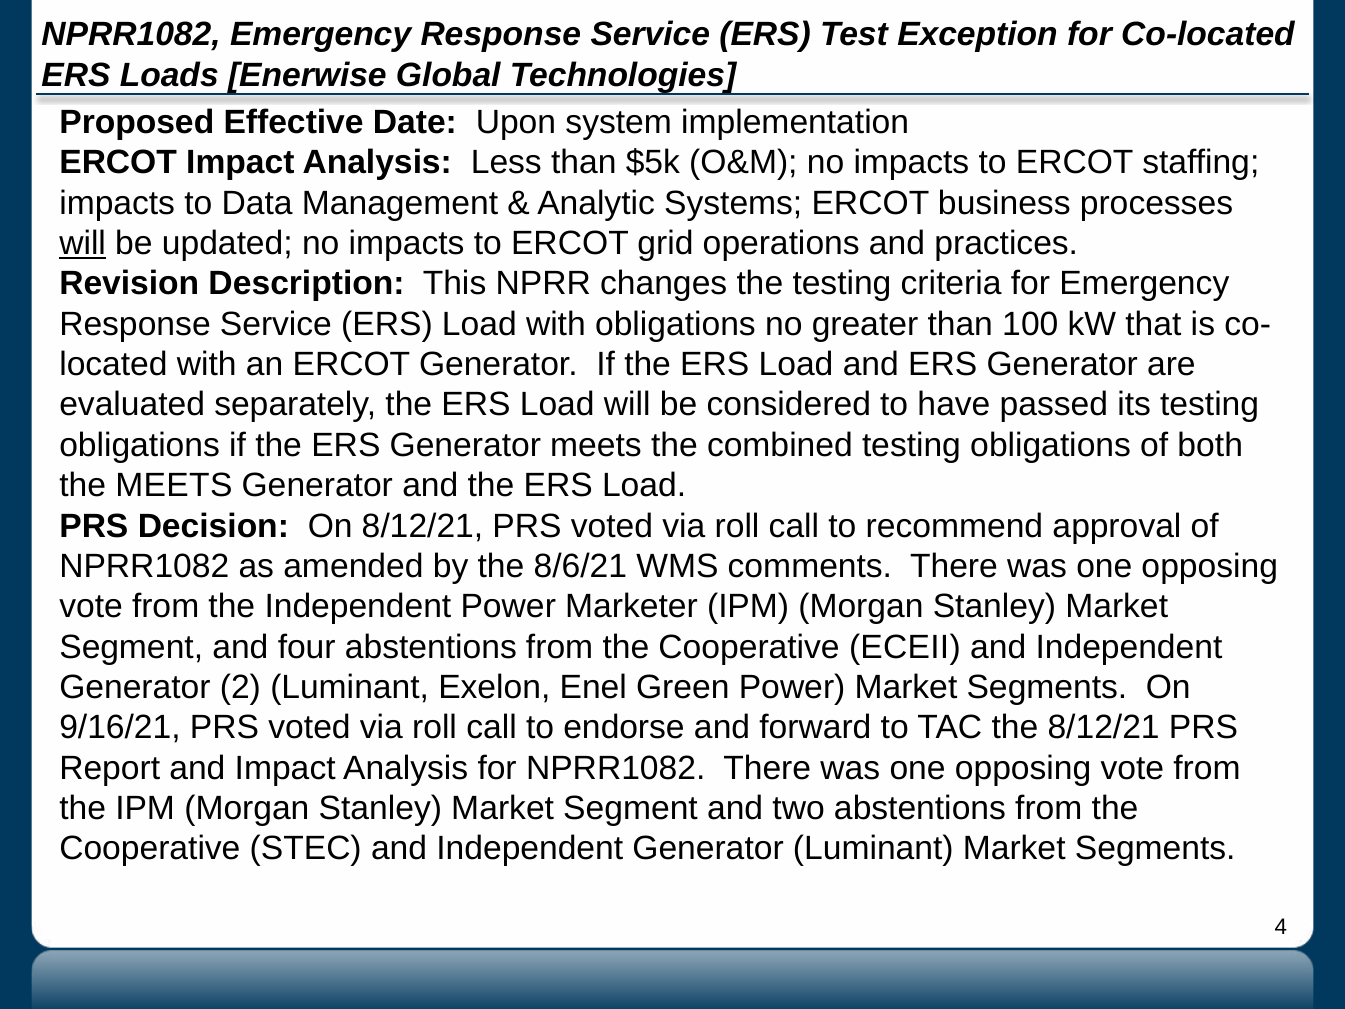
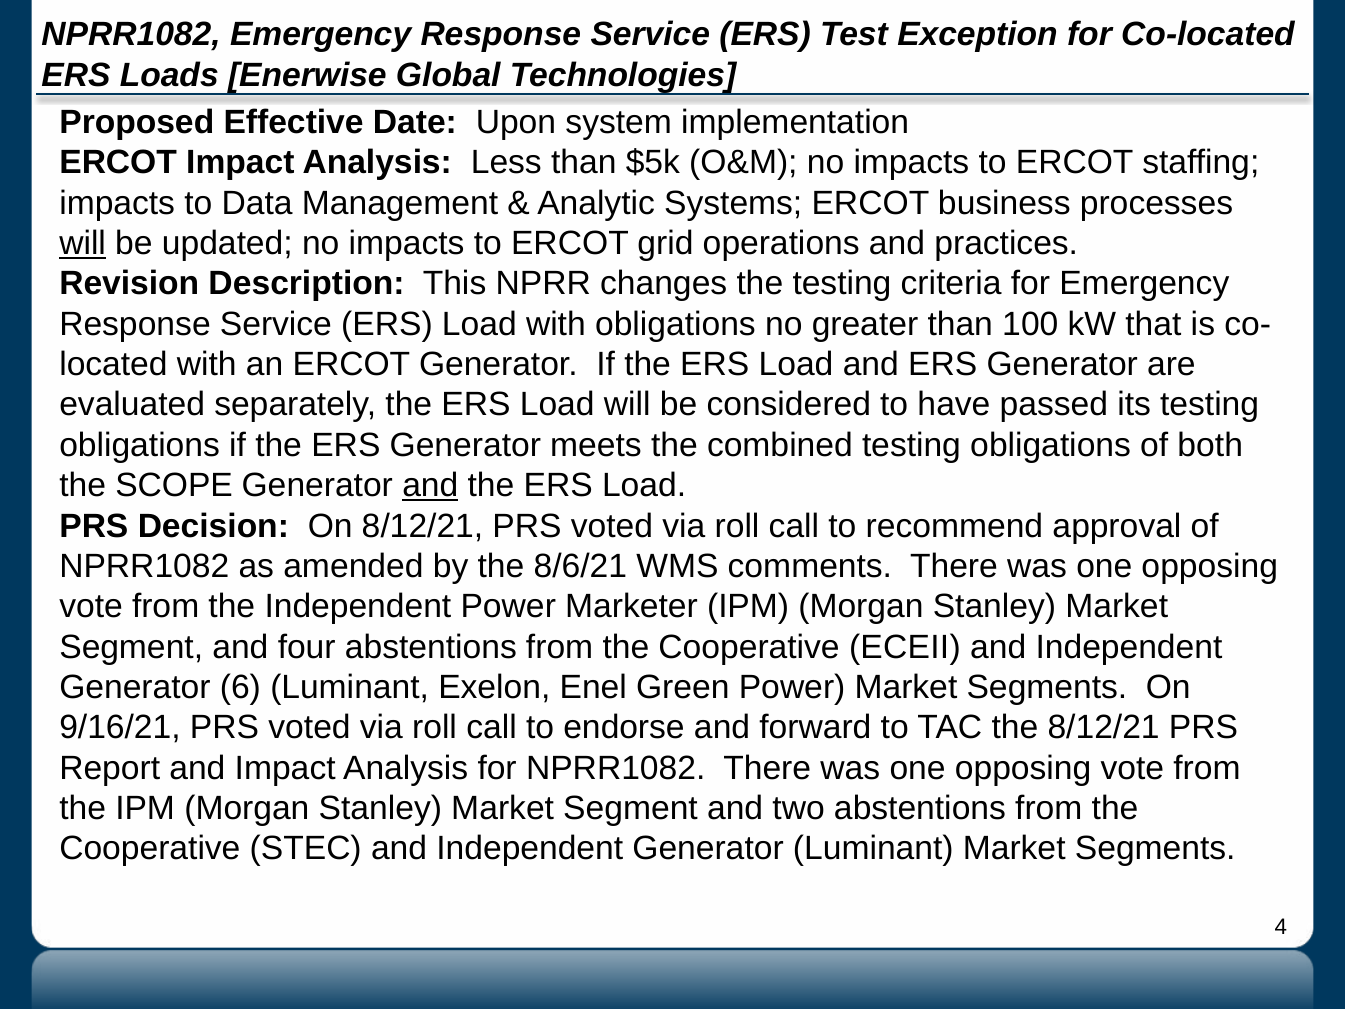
the MEETS: MEETS -> SCOPE (174, 485)
and underline: none -> present (430, 485)
2: 2 -> 6 (240, 687)
